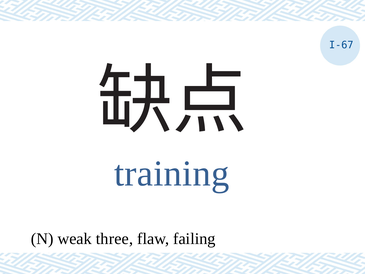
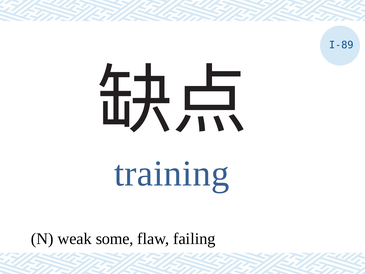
I-67: I-67 -> I-89 (341, 45)
three: three -> some (115, 239)
